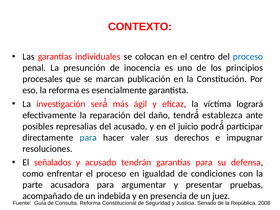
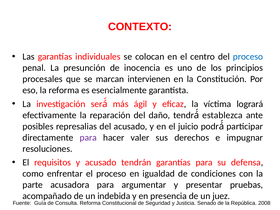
publicación: publicación -> intervienen (149, 79)
para colour: blue -> purple (88, 138)
señalados: señalados -> requisitos (53, 162)
